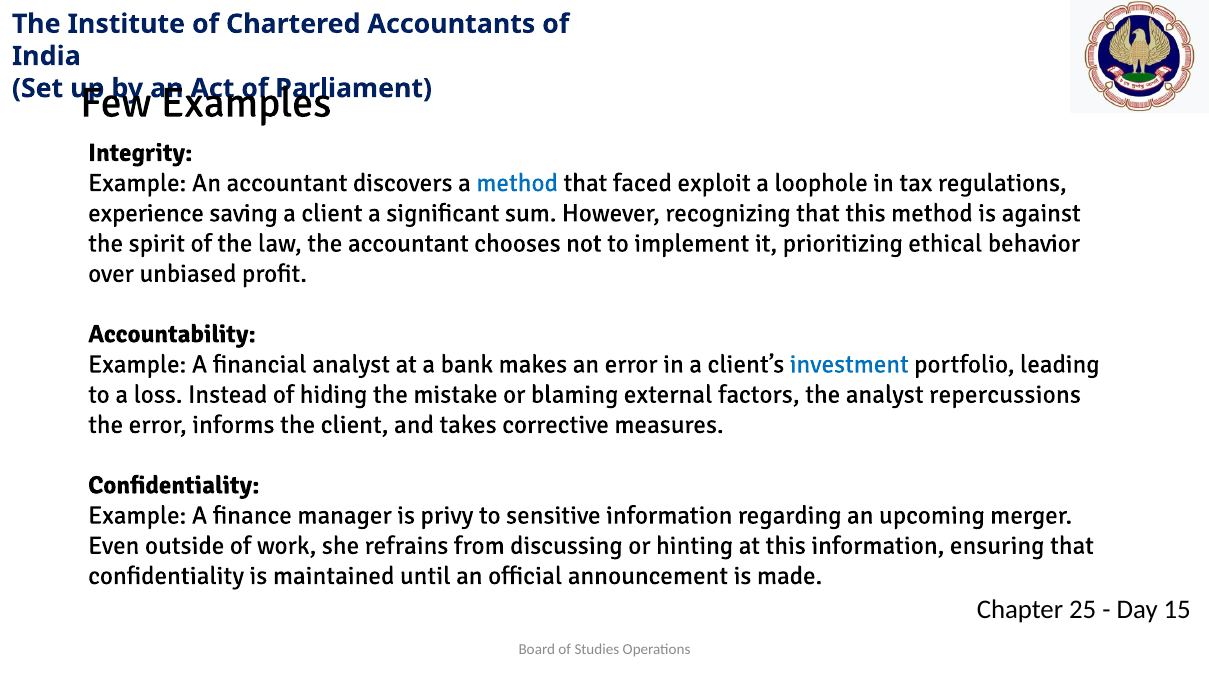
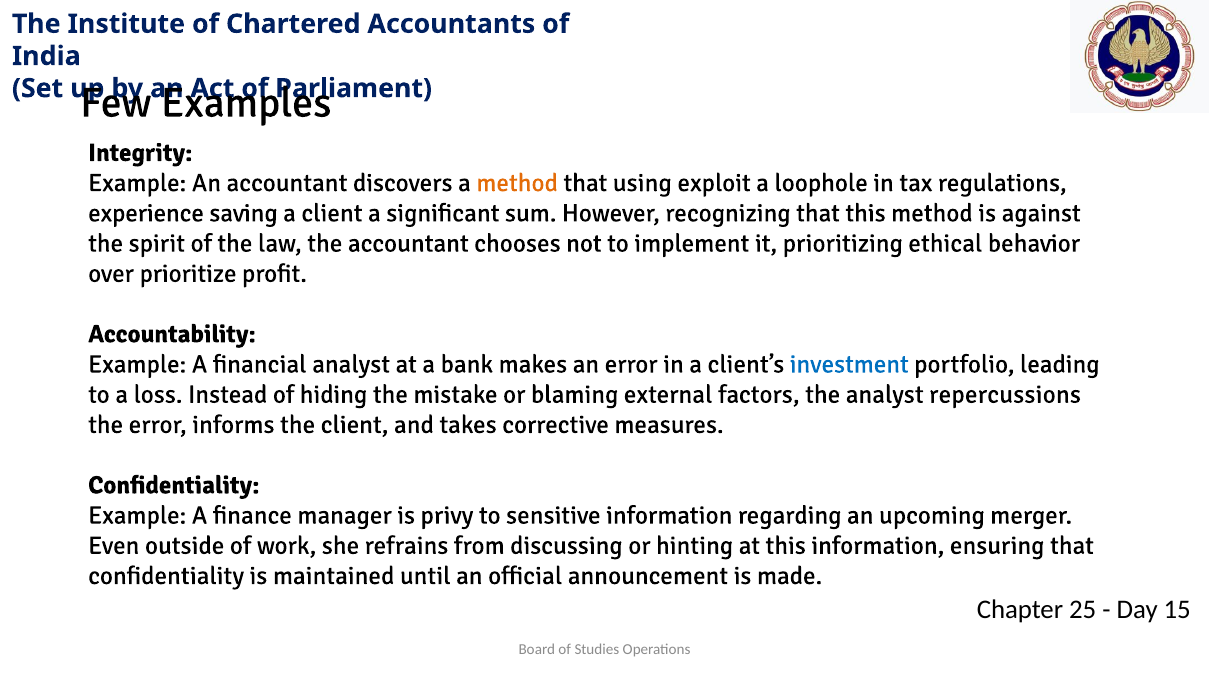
method colour: blue -> orange (517, 183)
faced: faced -> using (642, 183)
unbiased: unbiased -> prioritize (188, 274)
